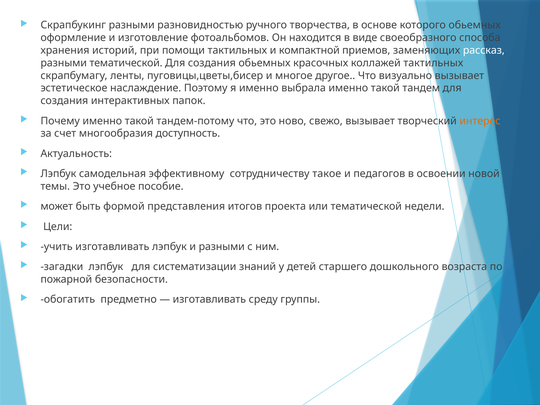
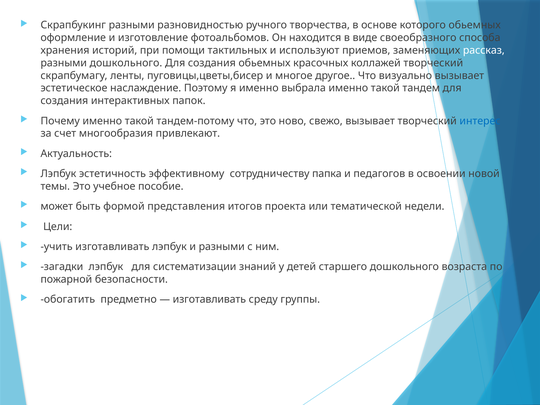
компактной: компактной -> используют (309, 50)
разными тематической: тематической -> дошкольного (126, 63)
коллажей тактильных: тактильных -> творческий (433, 63)
интерес colour: orange -> blue (480, 121)
доступность: доступность -> привлекают (188, 133)
самодельная: самодельная -> эстетичность (112, 174)
такое: такое -> папка (327, 174)
